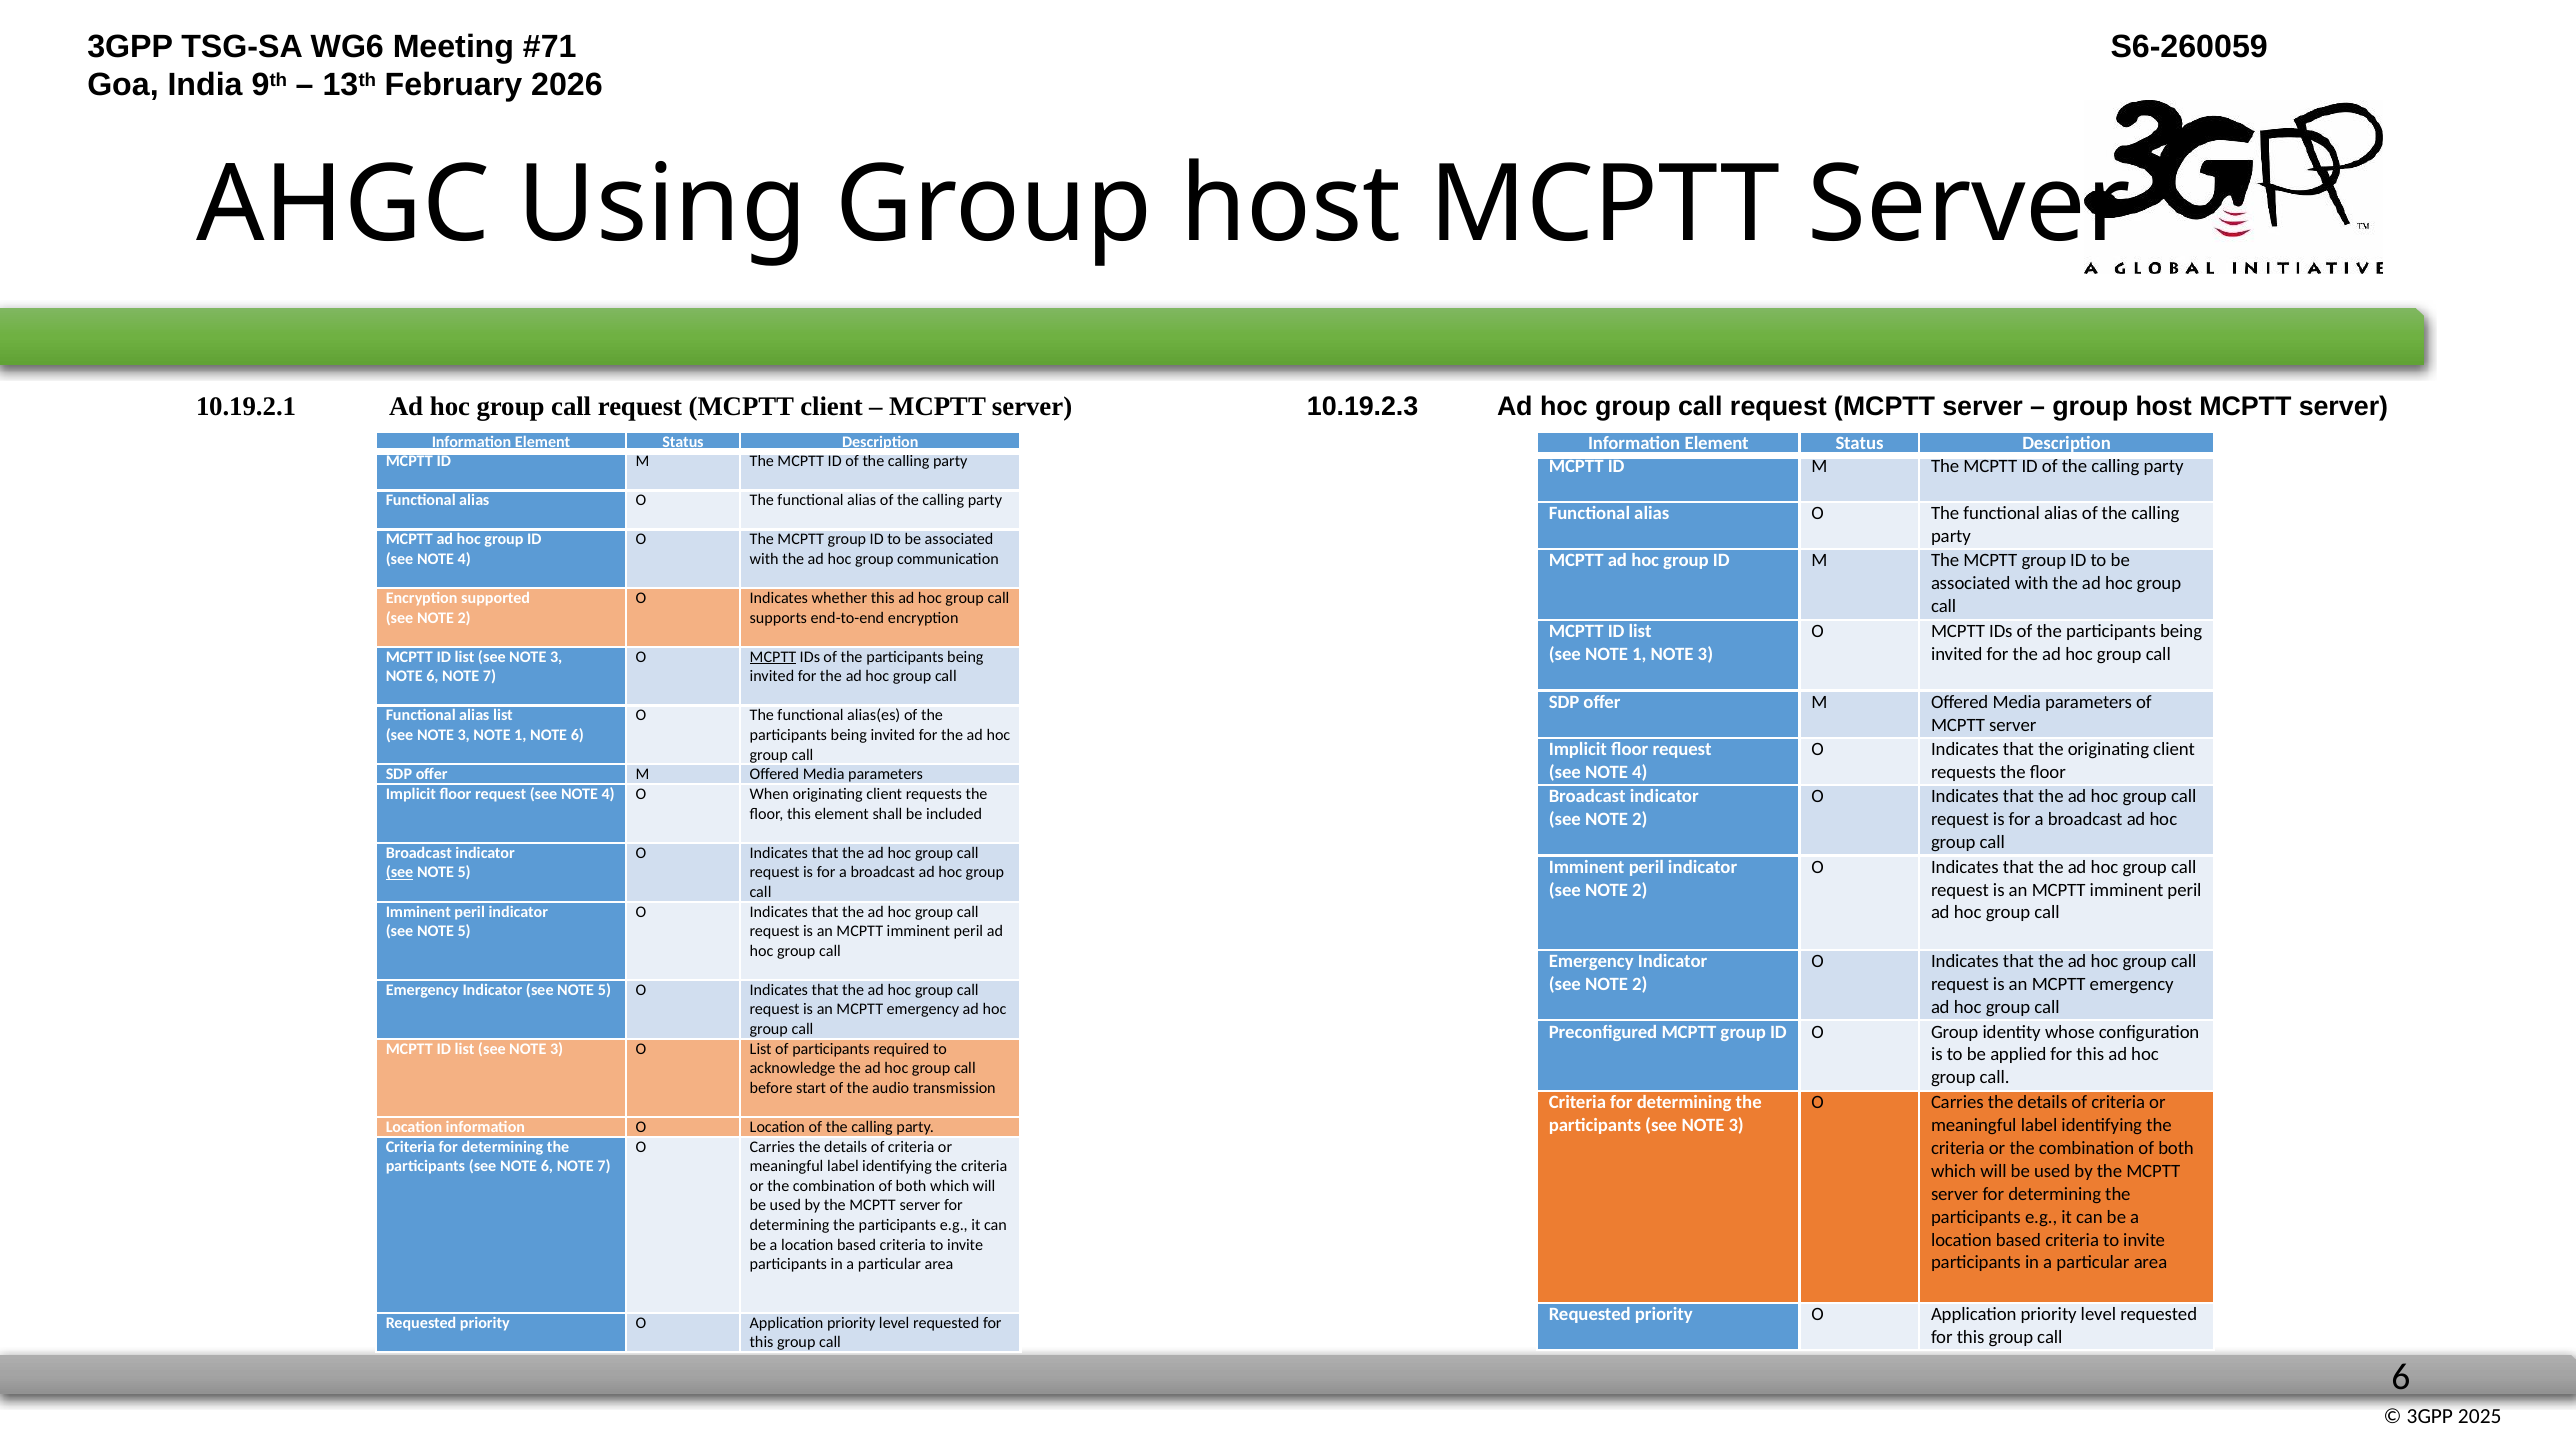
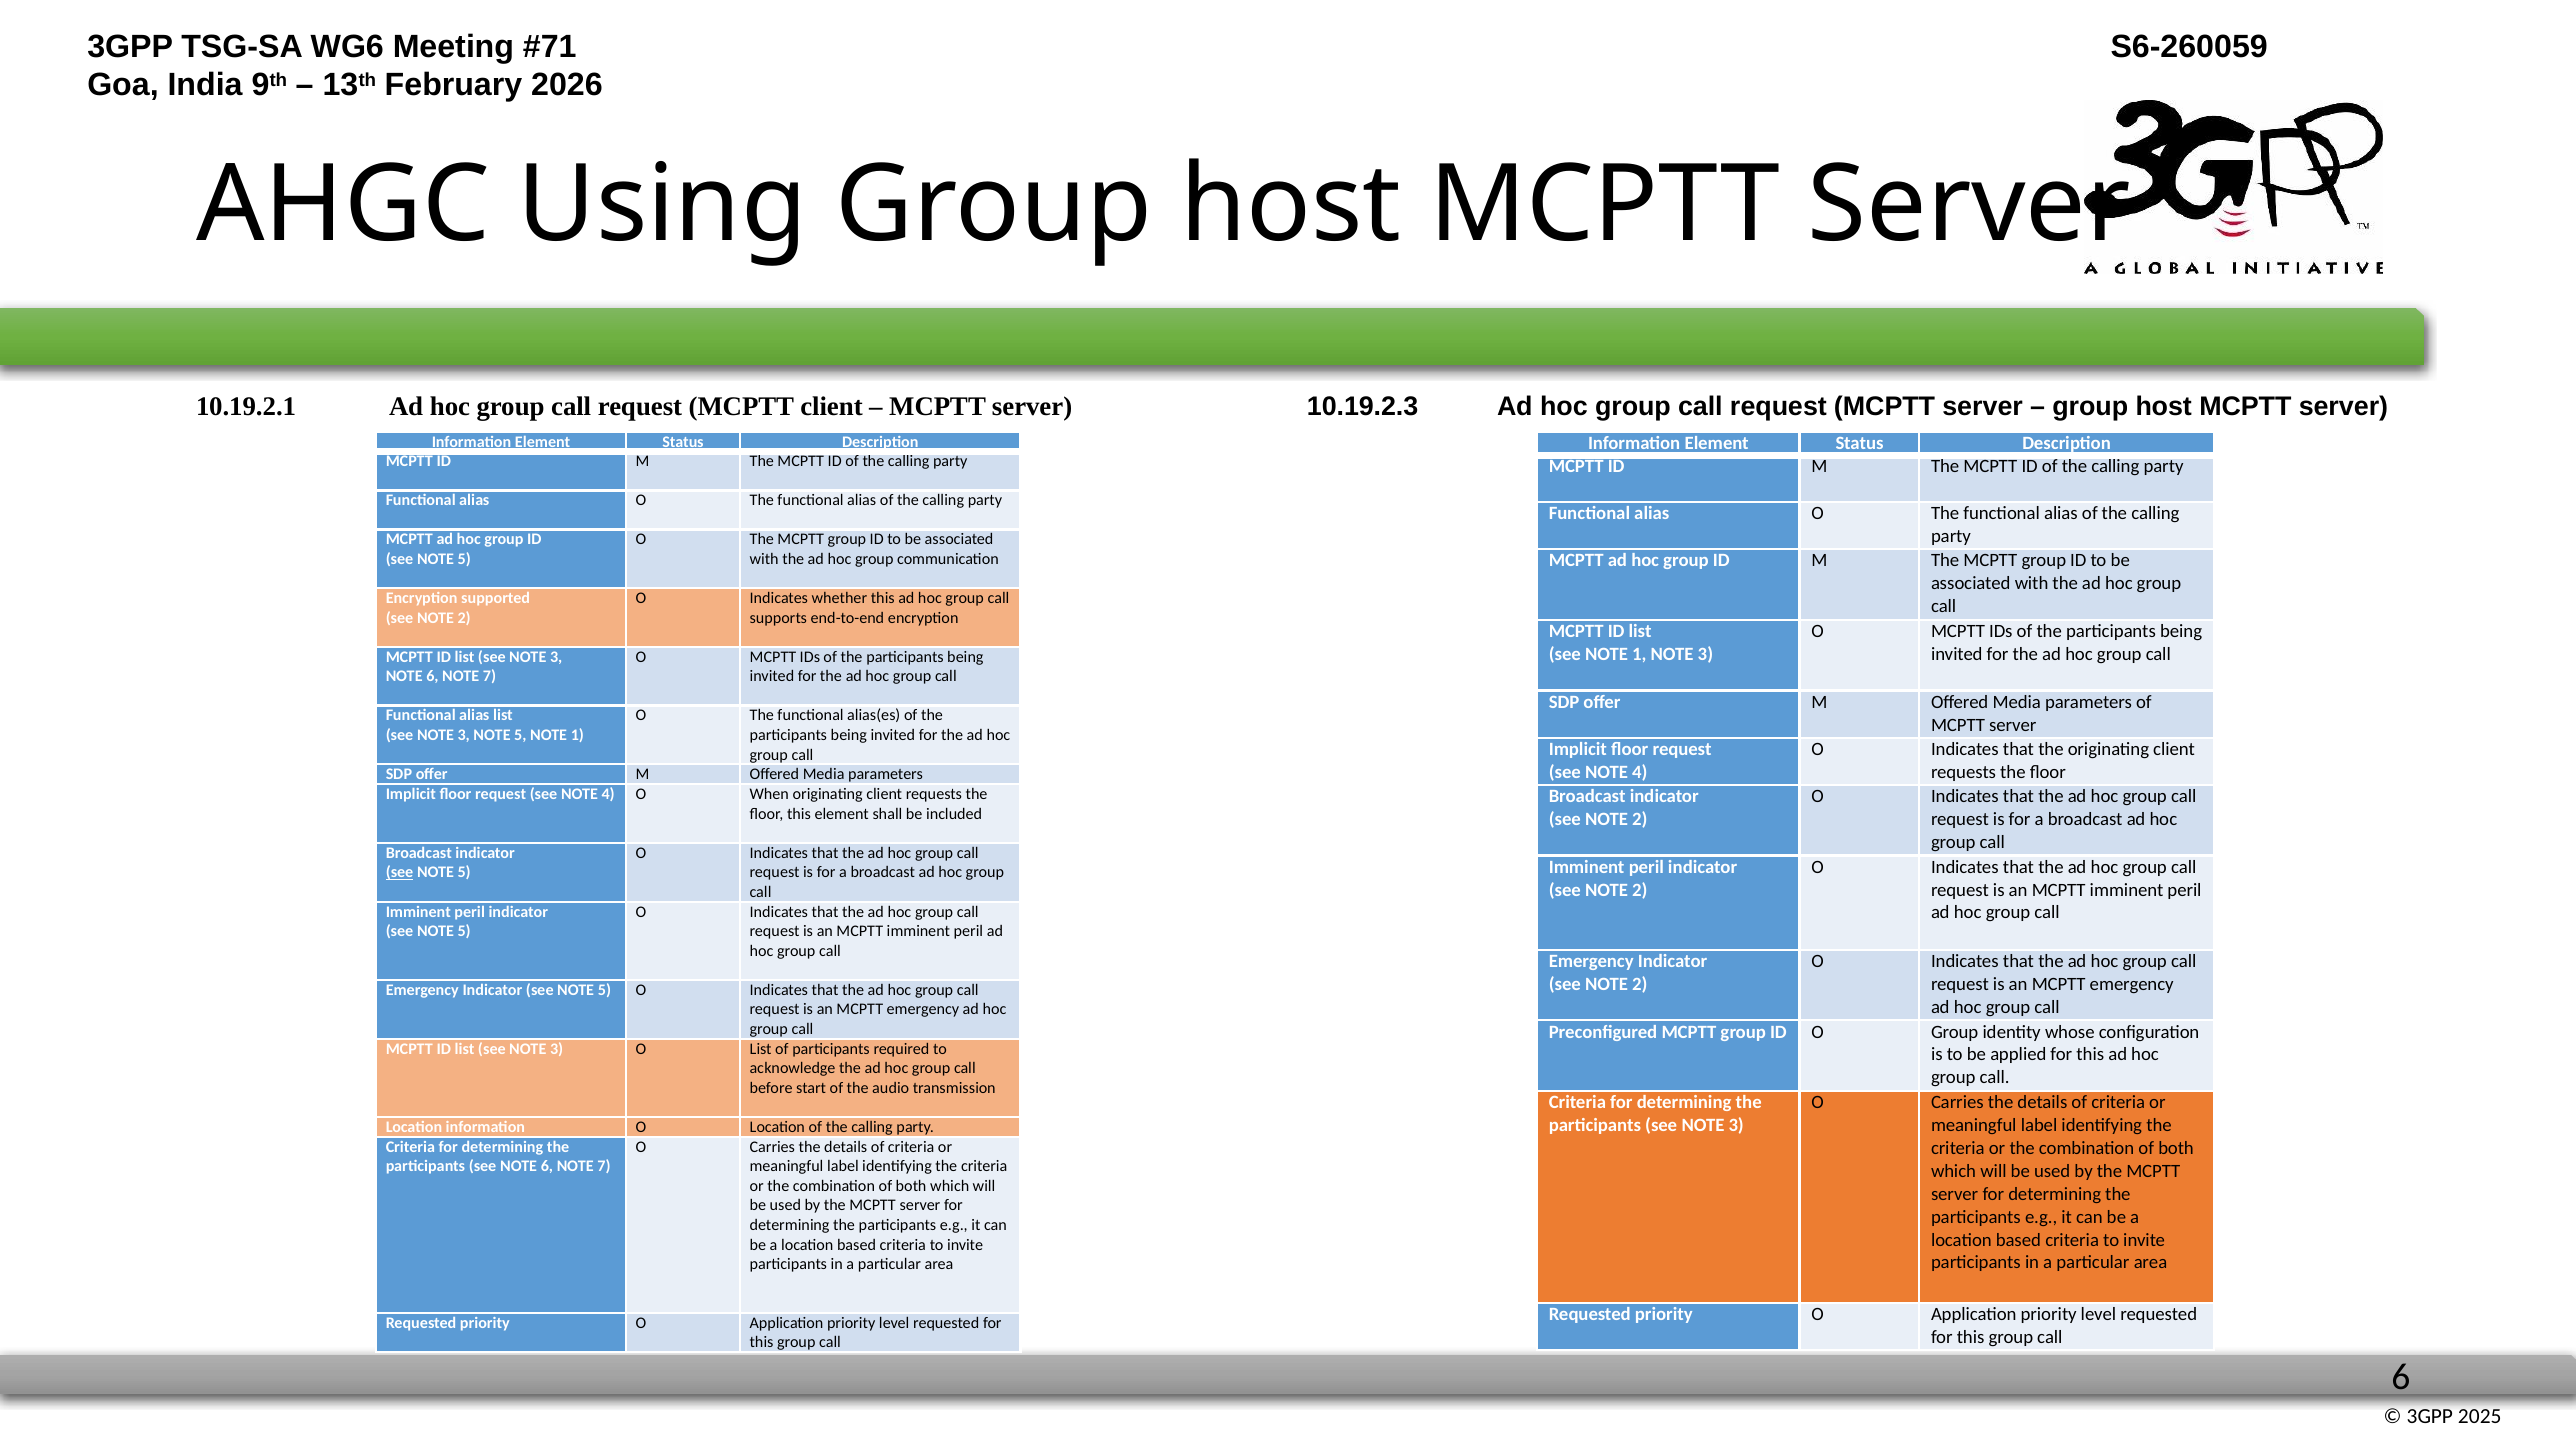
4: 4 -> 5 (464, 559)
MCPTT underline: present -> none (773, 657)
3 NOTE 1: 1 -> 5 (520, 735)
6: 6 -> 1 (577, 735)
